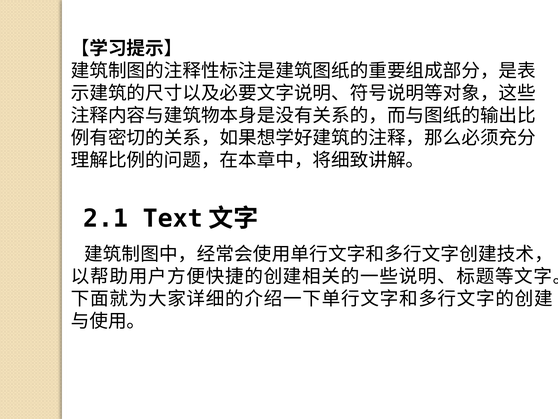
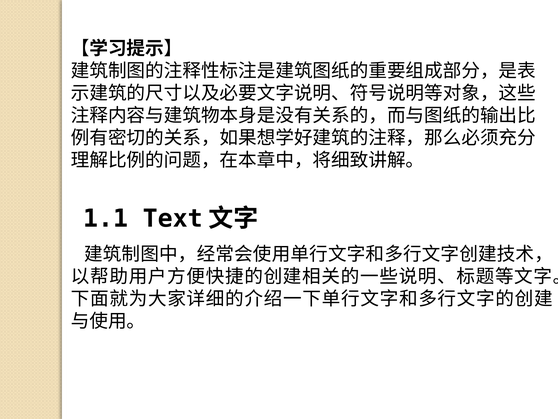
2.1: 2.1 -> 1.1 (106, 218)
